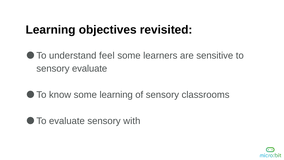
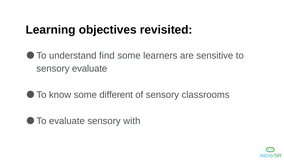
feel: feel -> find (107, 55)
some learning: learning -> different (116, 95)
